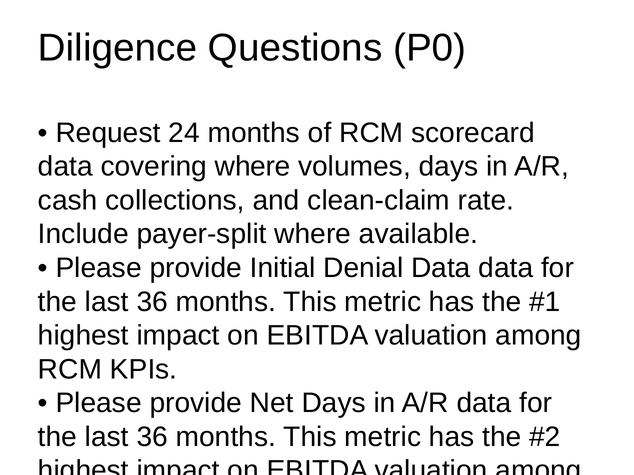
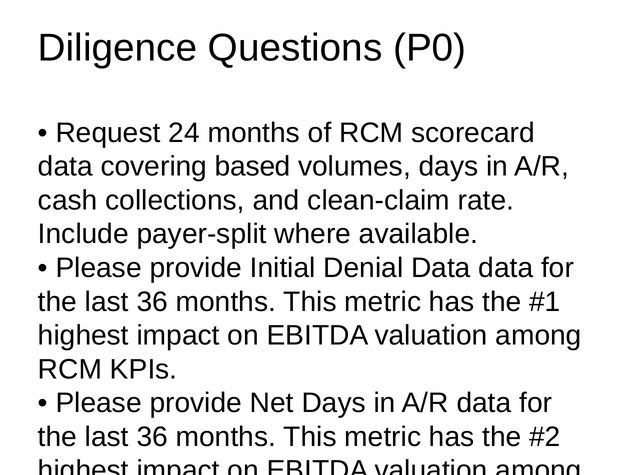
covering where: where -> based (253, 167)
